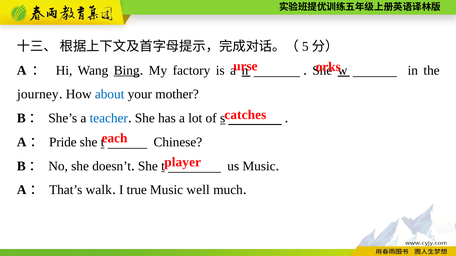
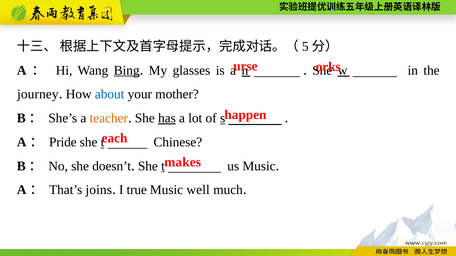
factory: factory -> glasses (191, 70)
catches: catches -> happen (245, 115)
teacher colour: blue -> orange (109, 118)
has underline: none -> present (167, 118)
player: player -> makes (183, 162)
walk: walk -> joins (99, 190)
